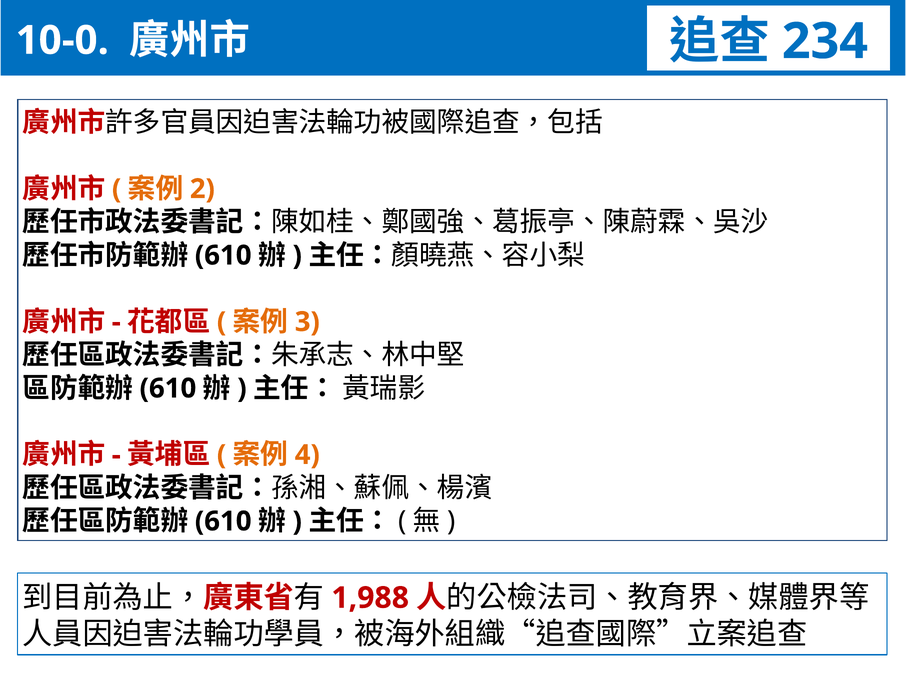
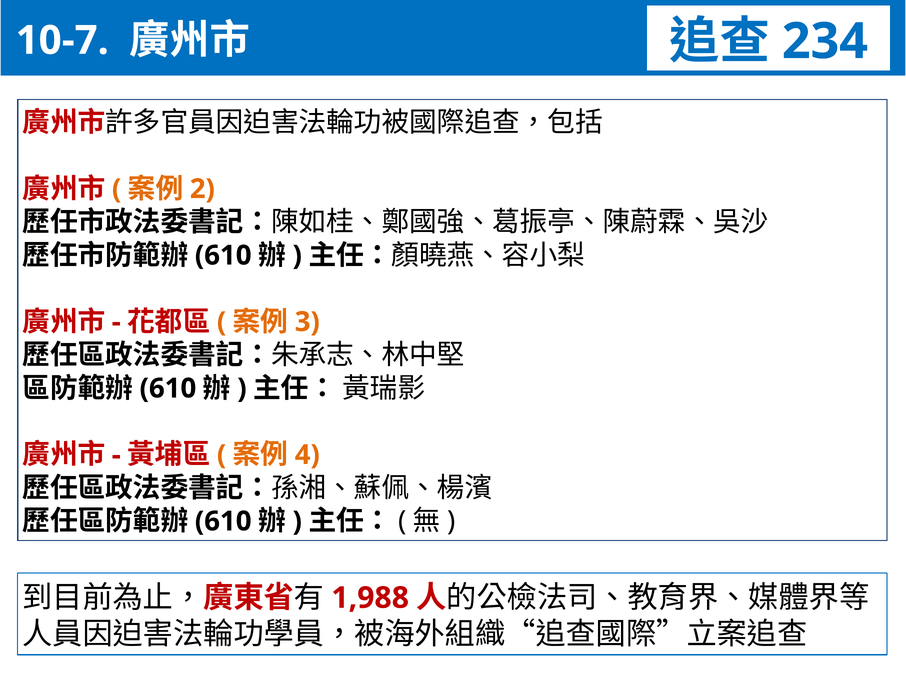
10-0: 10-0 -> 10-7 (62, 41)
